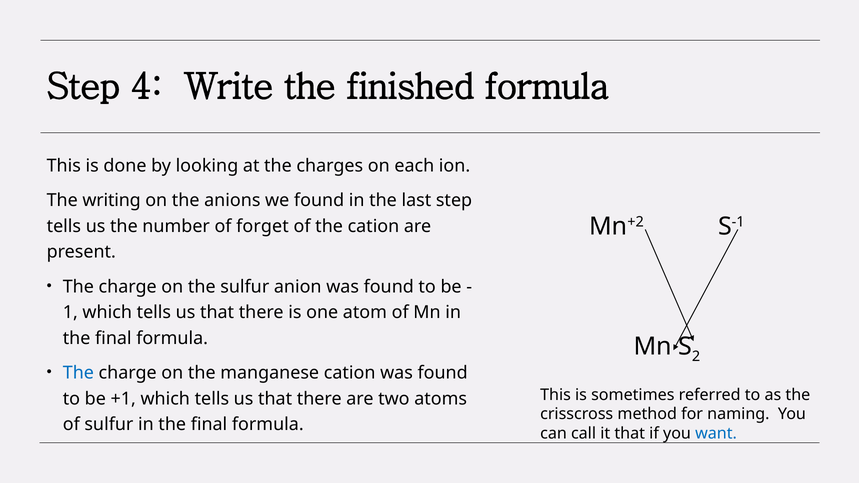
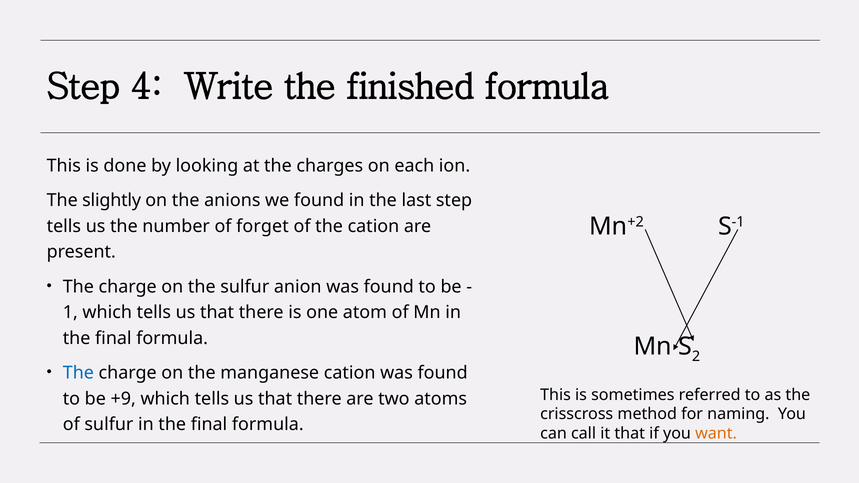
writing: writing -> slightly (112, 200)
+1: +1 -> +9 (123, 399)
want colour: blue -> orange (716, 434)
